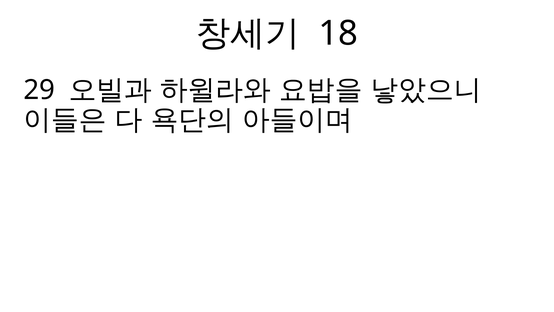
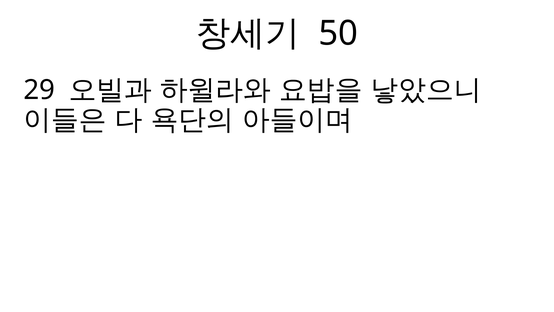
18: 18 -> 50 (338, 33)
